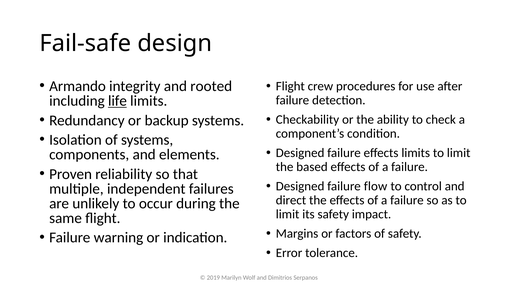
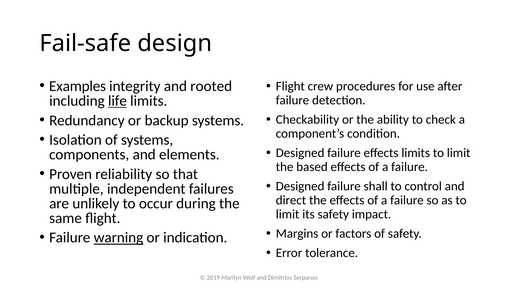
Armando: Armando -> Examples (78, 86)
flow: flow -> shall (376, 187)
warning underline: none -> present (118, 238)
